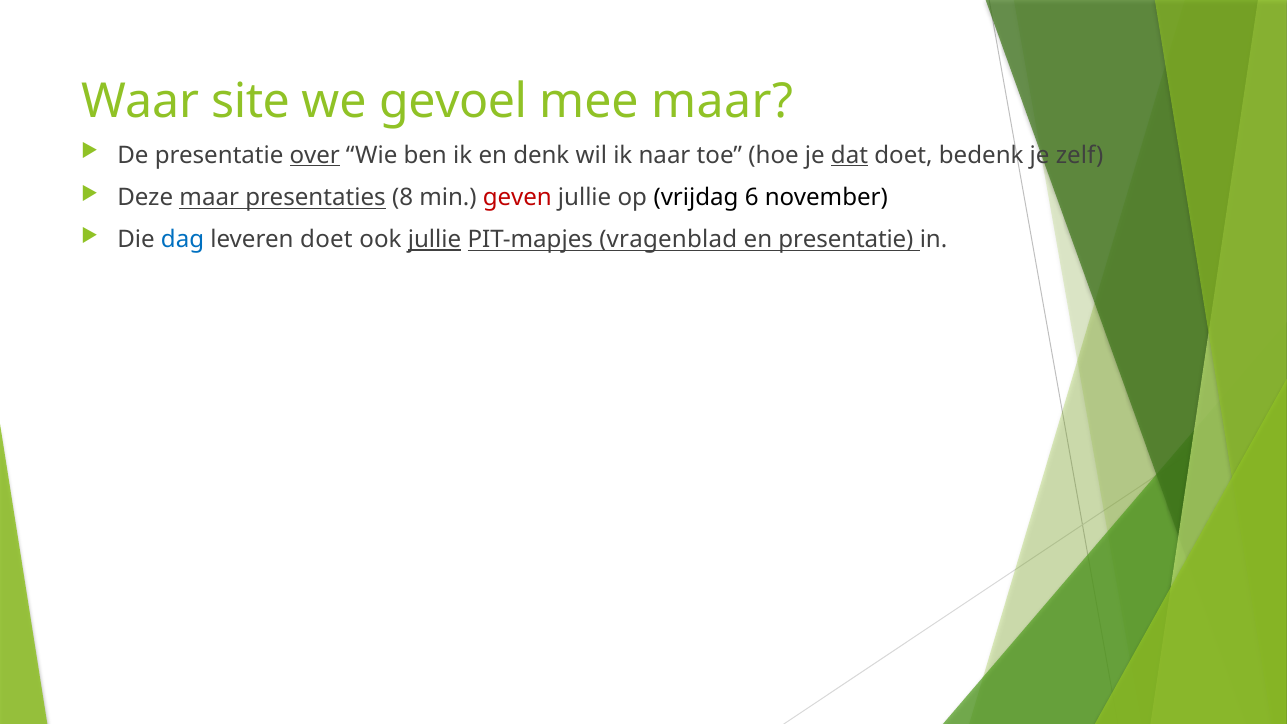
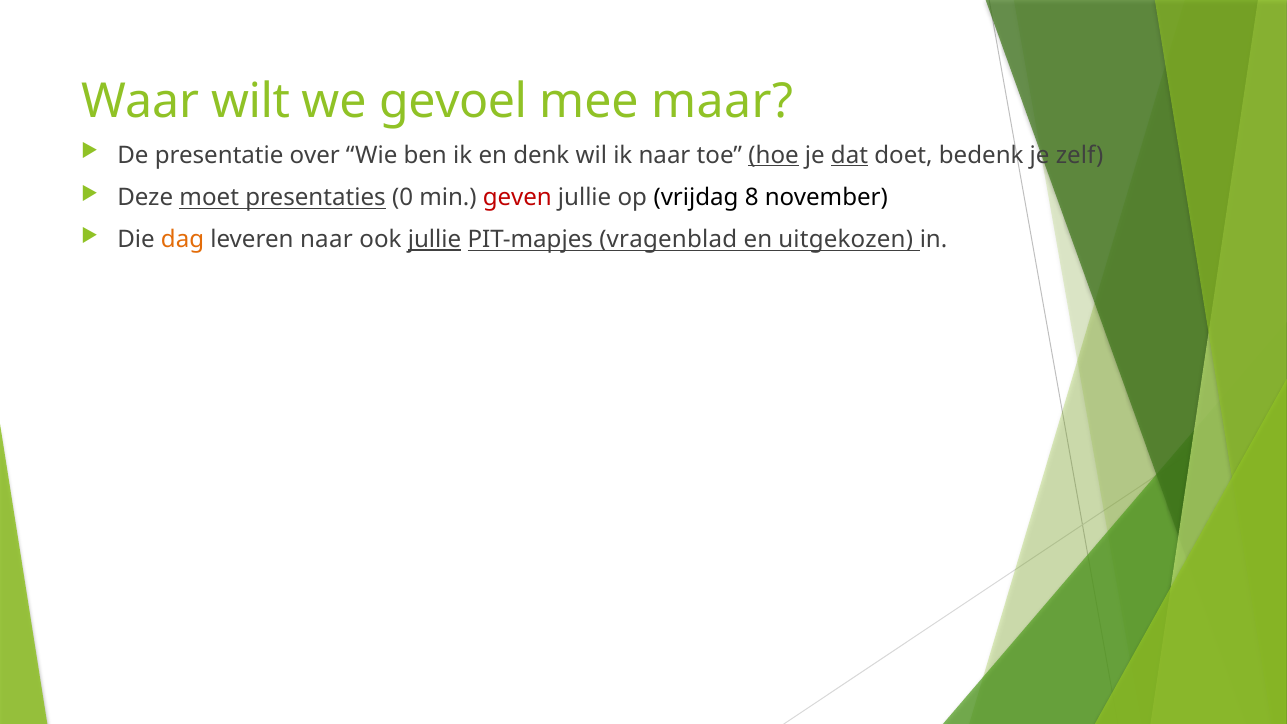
site: site -> wilt (251, 101)
over underline: present -> none (315, 155)
hoe underline: none -> present (774, 155)
Deze maar: maar -> moet (209, 197)
8: 8 -> 0 (403, 197)
6: 6 -> 8 (752, 197)
dag colour: blue -> orange (183, 240)
leveren doet: doet -> naar (326, 240)
en presentatie: presentatie -> uitgekozen (846, 240)
